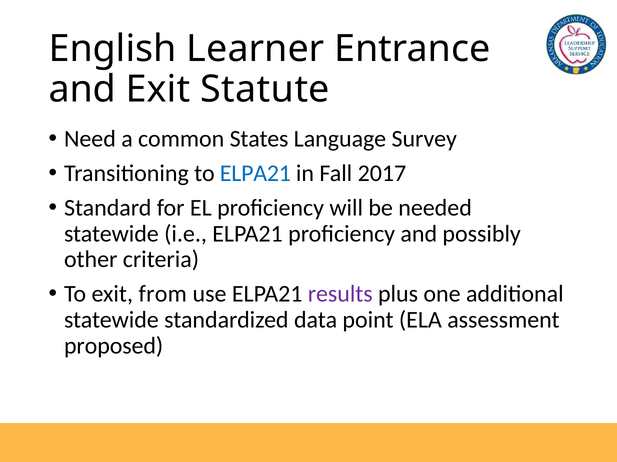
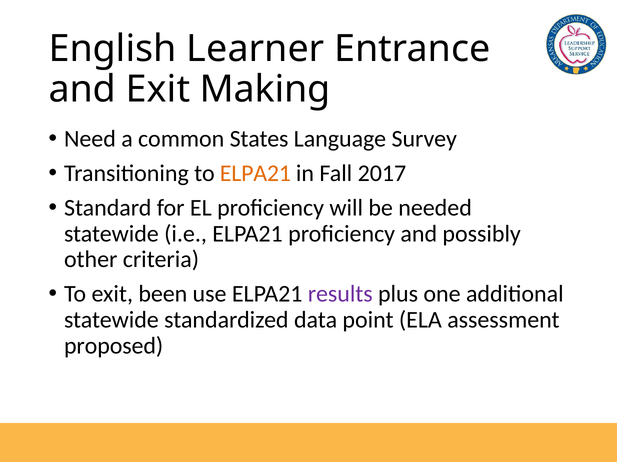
Statute: Statute -> Making (265, 89)
ELPA21 colour: blue -> orange (255, 174)
from: from -> been (163, 294)
